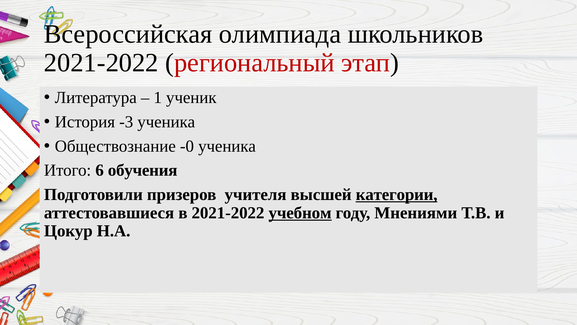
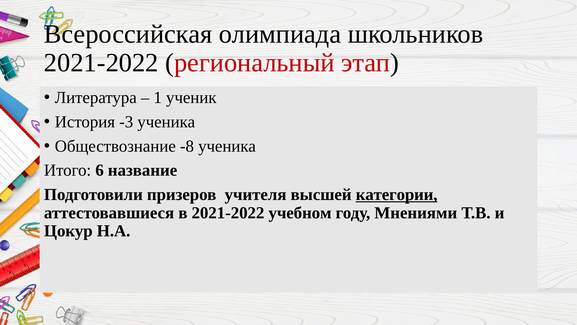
-0: -0 -> -8 (187, 146)
обучения: обучения -> название (143, 170)
учебном underline: present -> none (300, 213)
